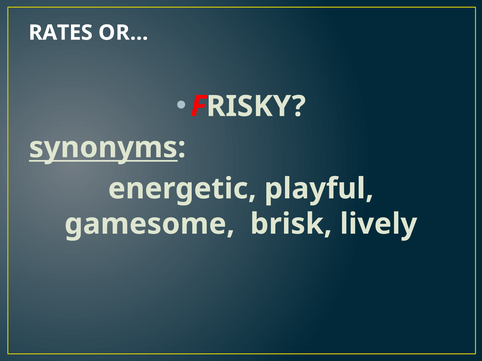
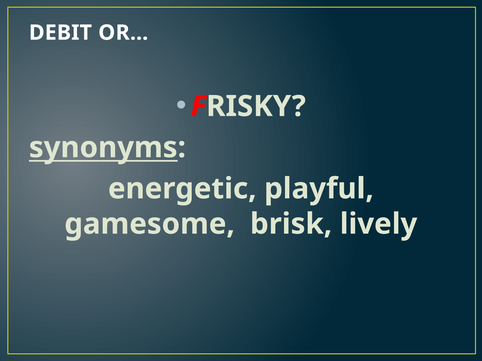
RATES: RATES -> DEBIT (60, 33)
